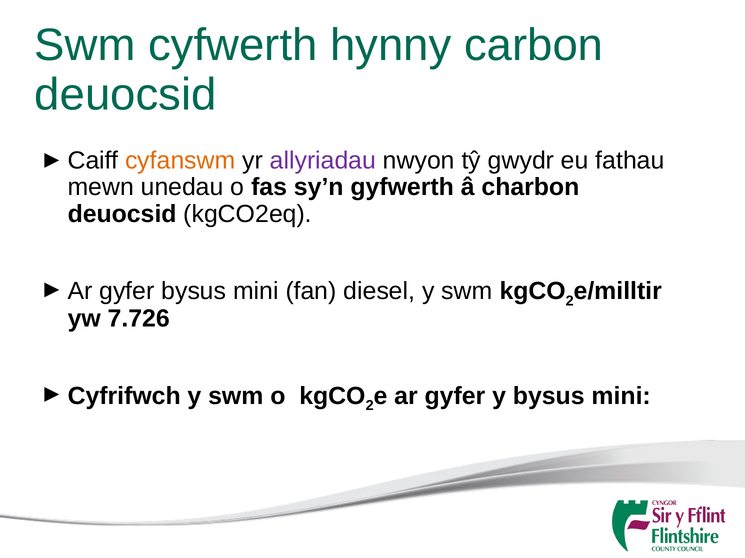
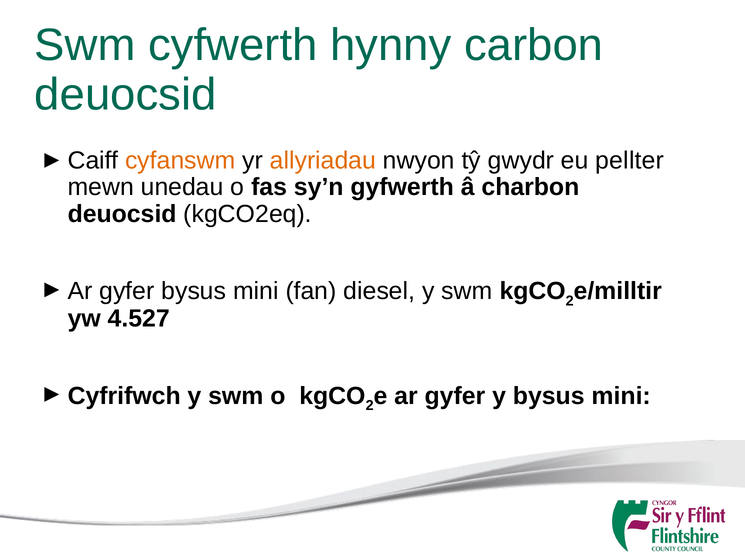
allyriadau colour: purple -> orange (323, 161)
fathau: fathau -> pellter (630, 161)
7.726: 7.726 -> 4.527 (139, 319)
